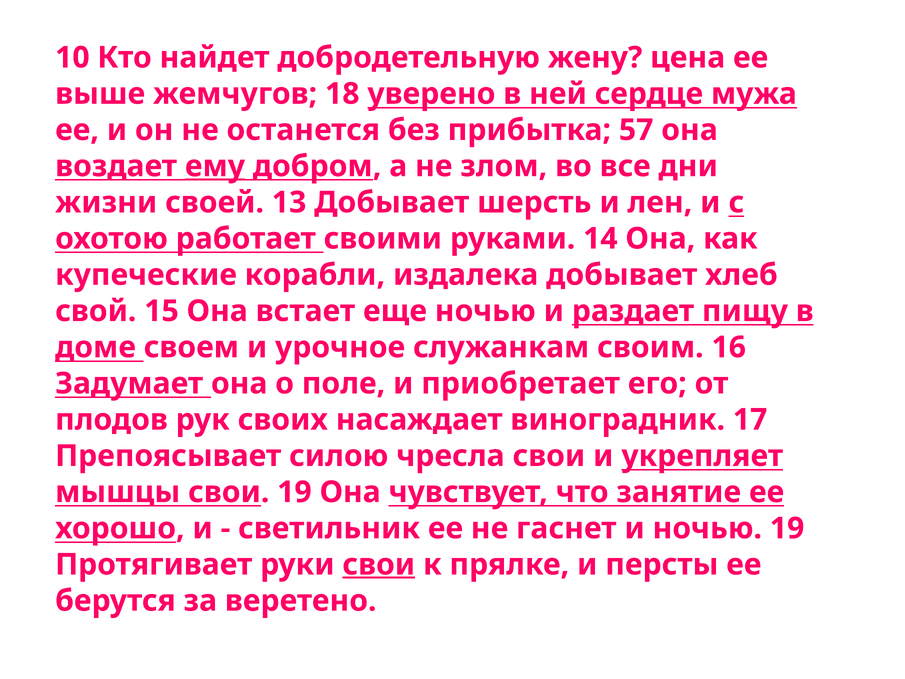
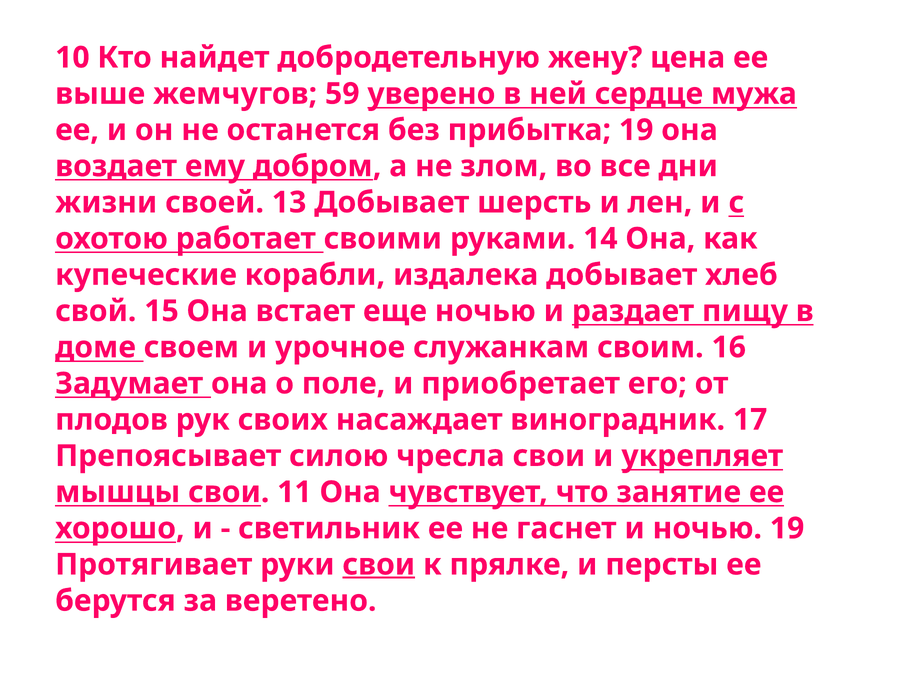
18: 18 -> 59 (342, 94)
прибытка 57: 57 -> 19 (636, 130)
ему underline: present -> none (215, 166)
свои 19: 19 -> 11 (294, 492)
